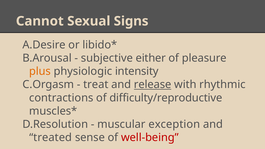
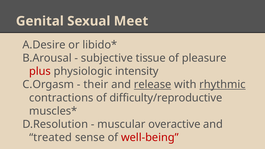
Cannot: Cannot -> Genital (40, 21)
Signs: Signs -> Meet (131, 21)
either: either -> tissue (151, 58)
plus colour: orange -> red (40, 71)
treat: treat -> their (96, 85)
rhythmic underline: none -> present (222, 85)
exception: exception -> overactive (174, 124)
